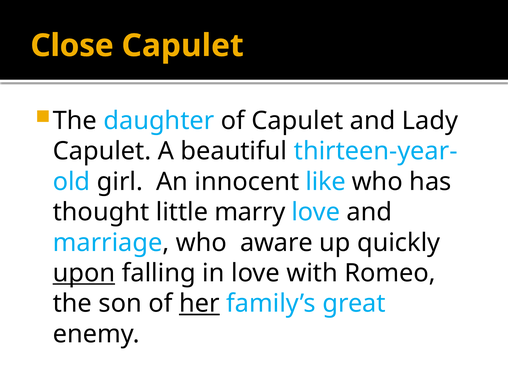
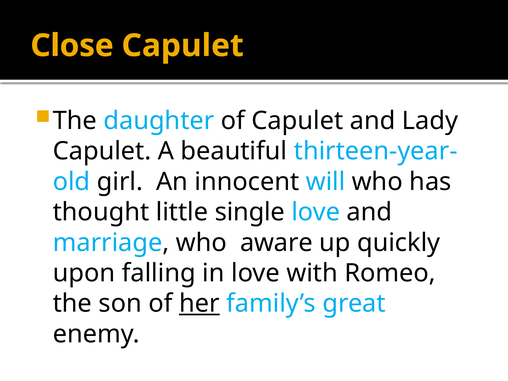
like: like -> will (326, 182)
marry: marry -> single (250, 212)
upon underline: present -> none (84, 273)
